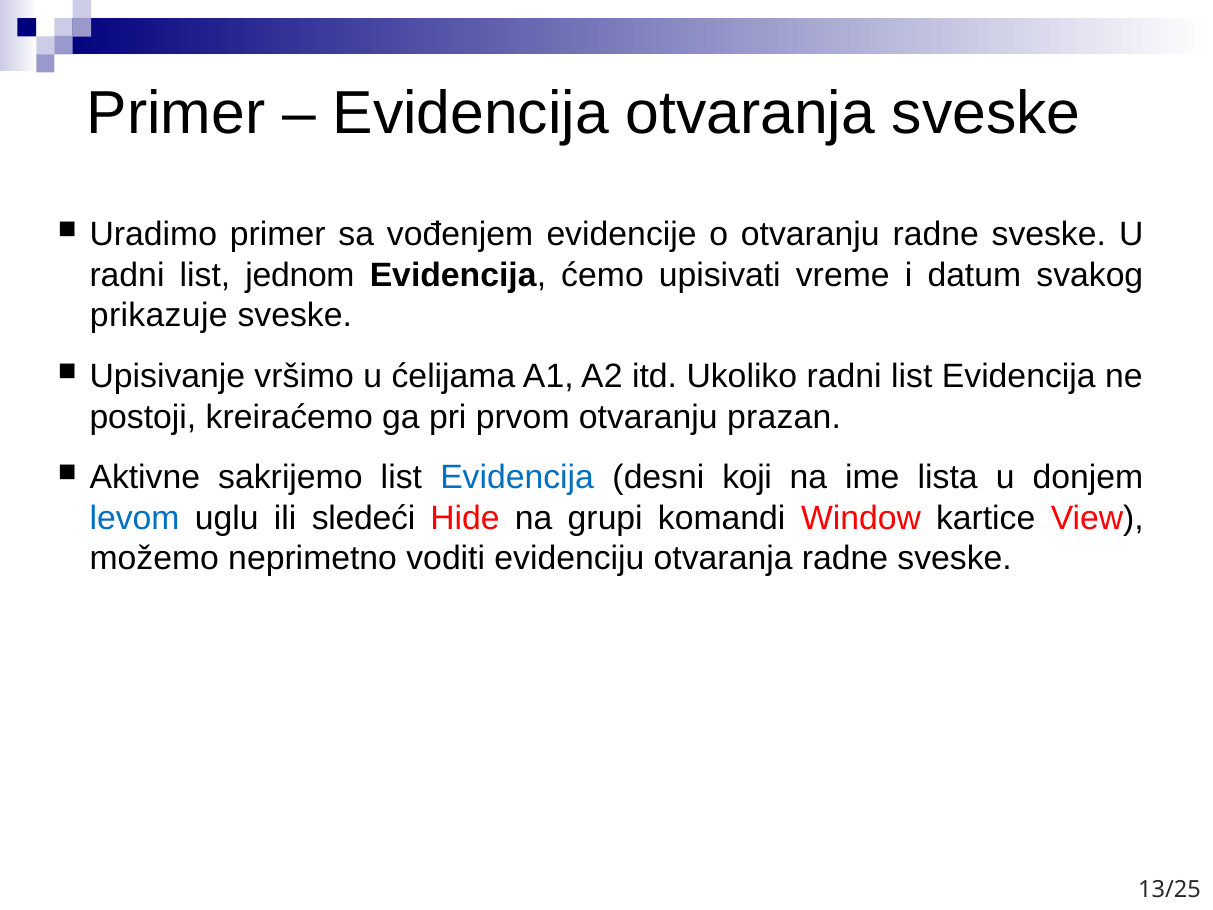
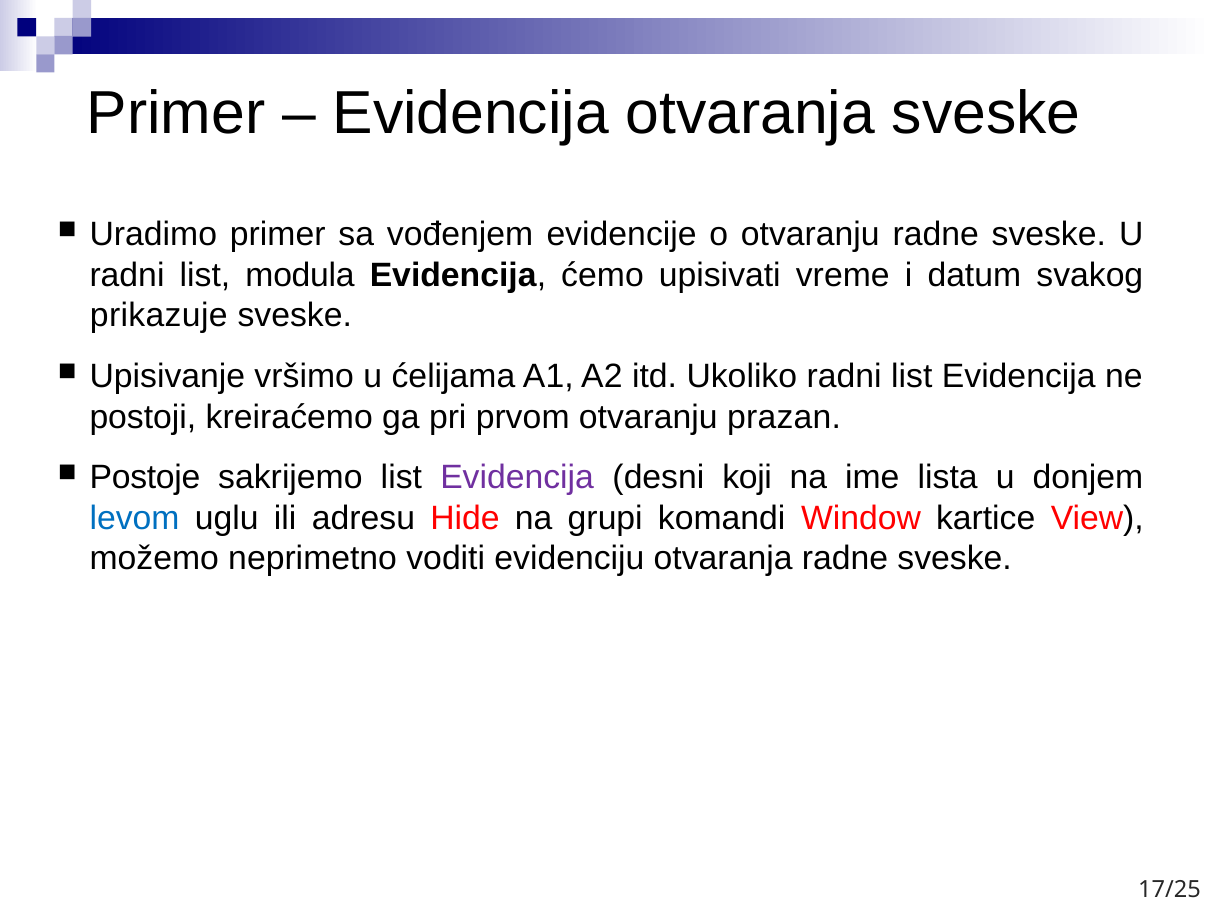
jednom: jednom -> modula (300, 275)
Aktivne: Aktivne -> Postoje (145, 477)
Evidencija colour: blue -> purple (517, 477)
sledeći: sledeći -> adresu (363, 518)
13/25: 13/25 -> 17/25 (1170, 889)
